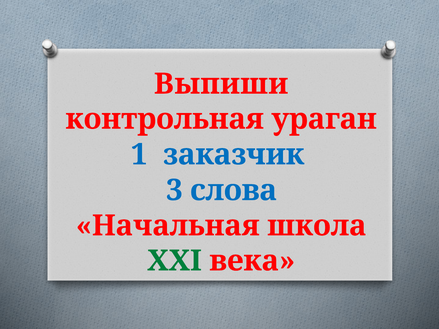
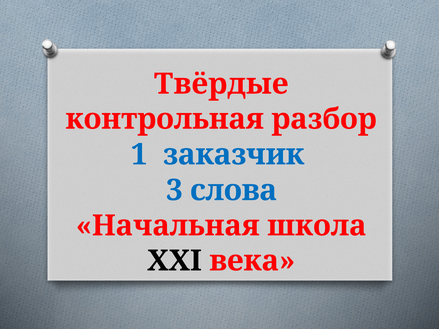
Выпиши: Выпиши -> Твёрдые (221, 84)
ураган: ураган -> разбор (324, 119)
XXI colour: green -> black (174, 261)
